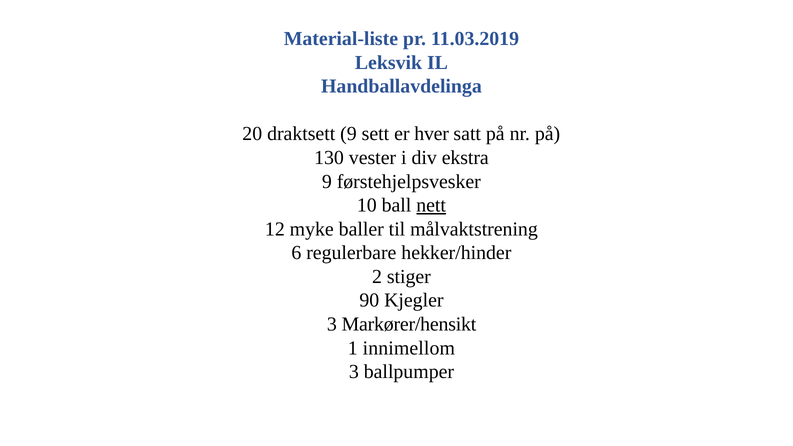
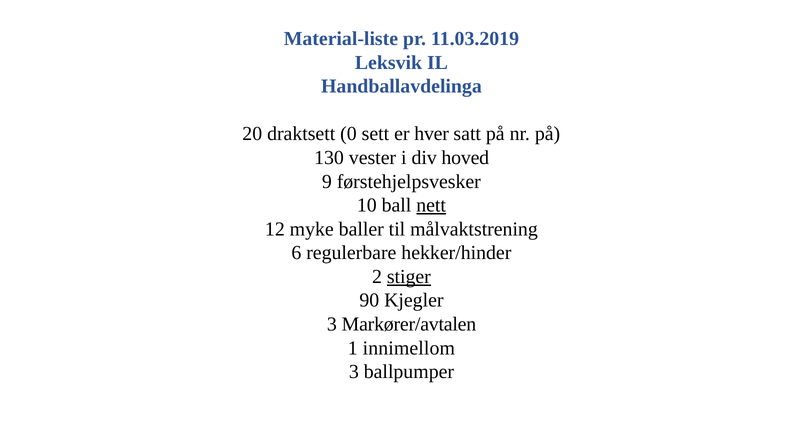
draktsett 9: 9 -> 0 (349, 134)
ekstra: ekstra -> hoved (465, 158)
stiger underline: none -> present (409, 277)
Markører/hensikt: Markører/hensikt -> Markører/avtalen (409, 324)
